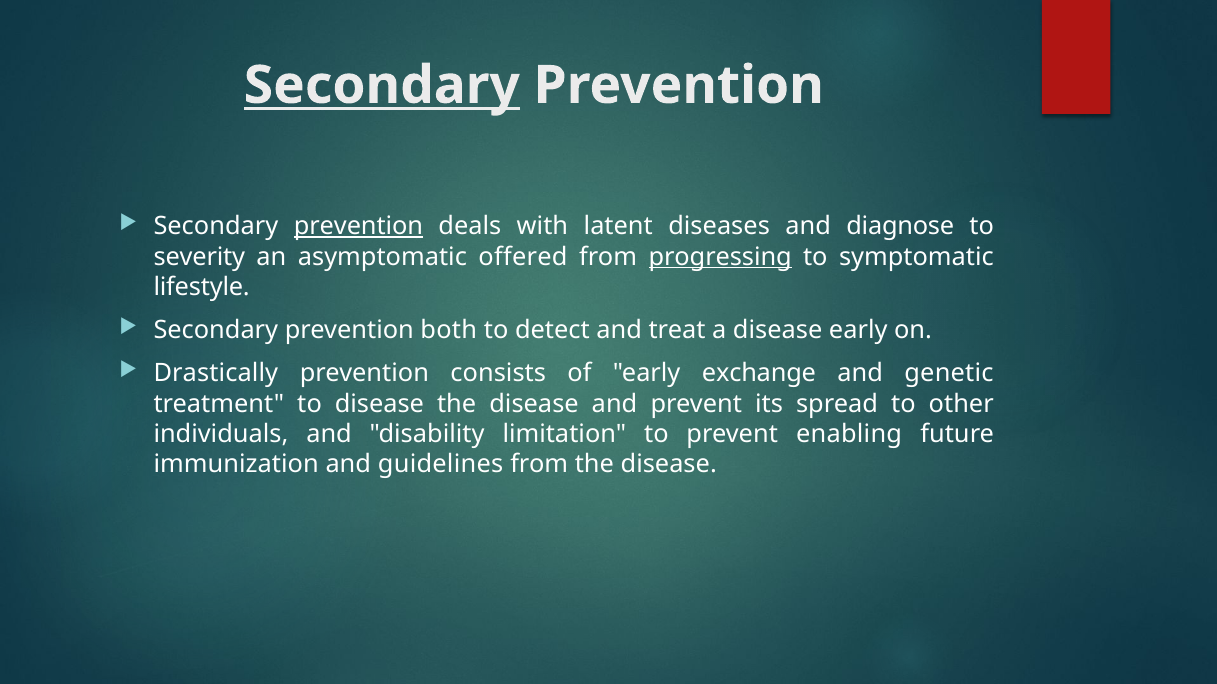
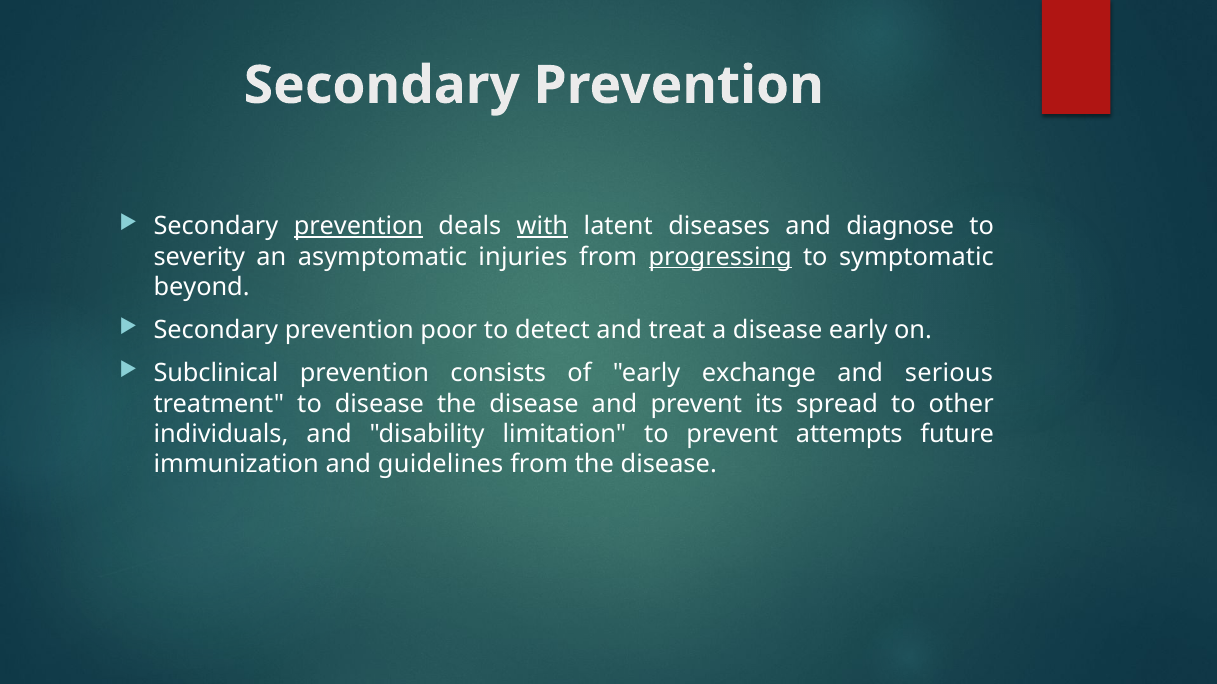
Secondary underline: present -> none (382, 85)
with underline: none -> present (542, 226)
offered: offered -> injuries (523, 257)
lifestyle: lifestyle -> beyond (202, 287)
both: both -> poor (449, 330)
Drastically: Drastically -> Subclinical (216, 374)
genetic: genetic -> serious (949, 374)
enabling: enabling -> attempts (849, 434)
